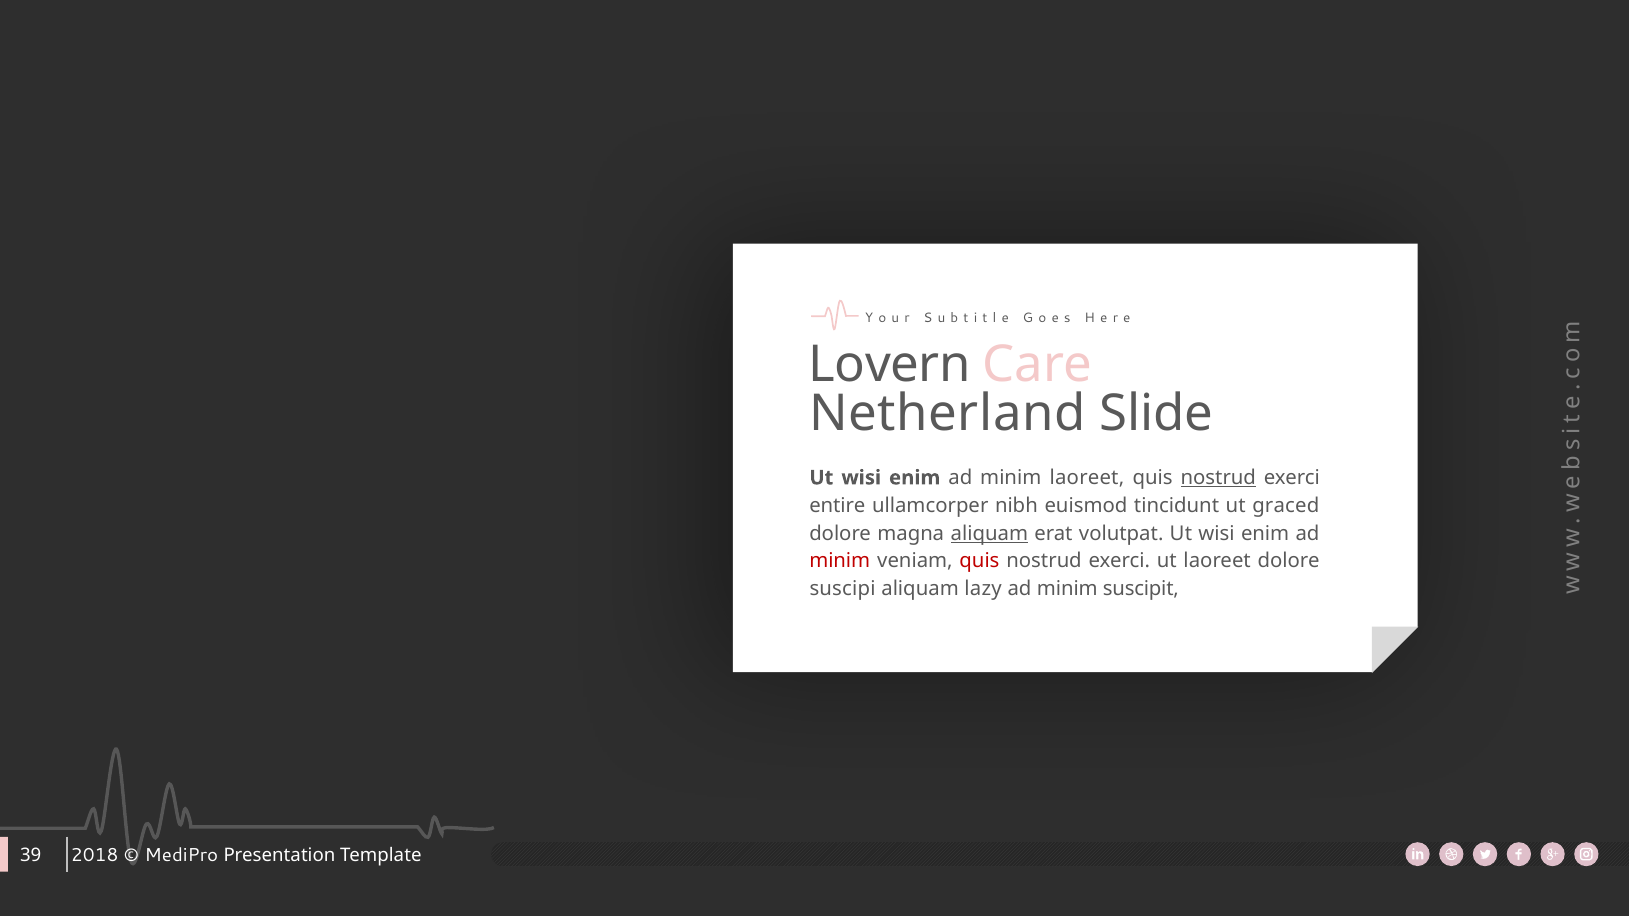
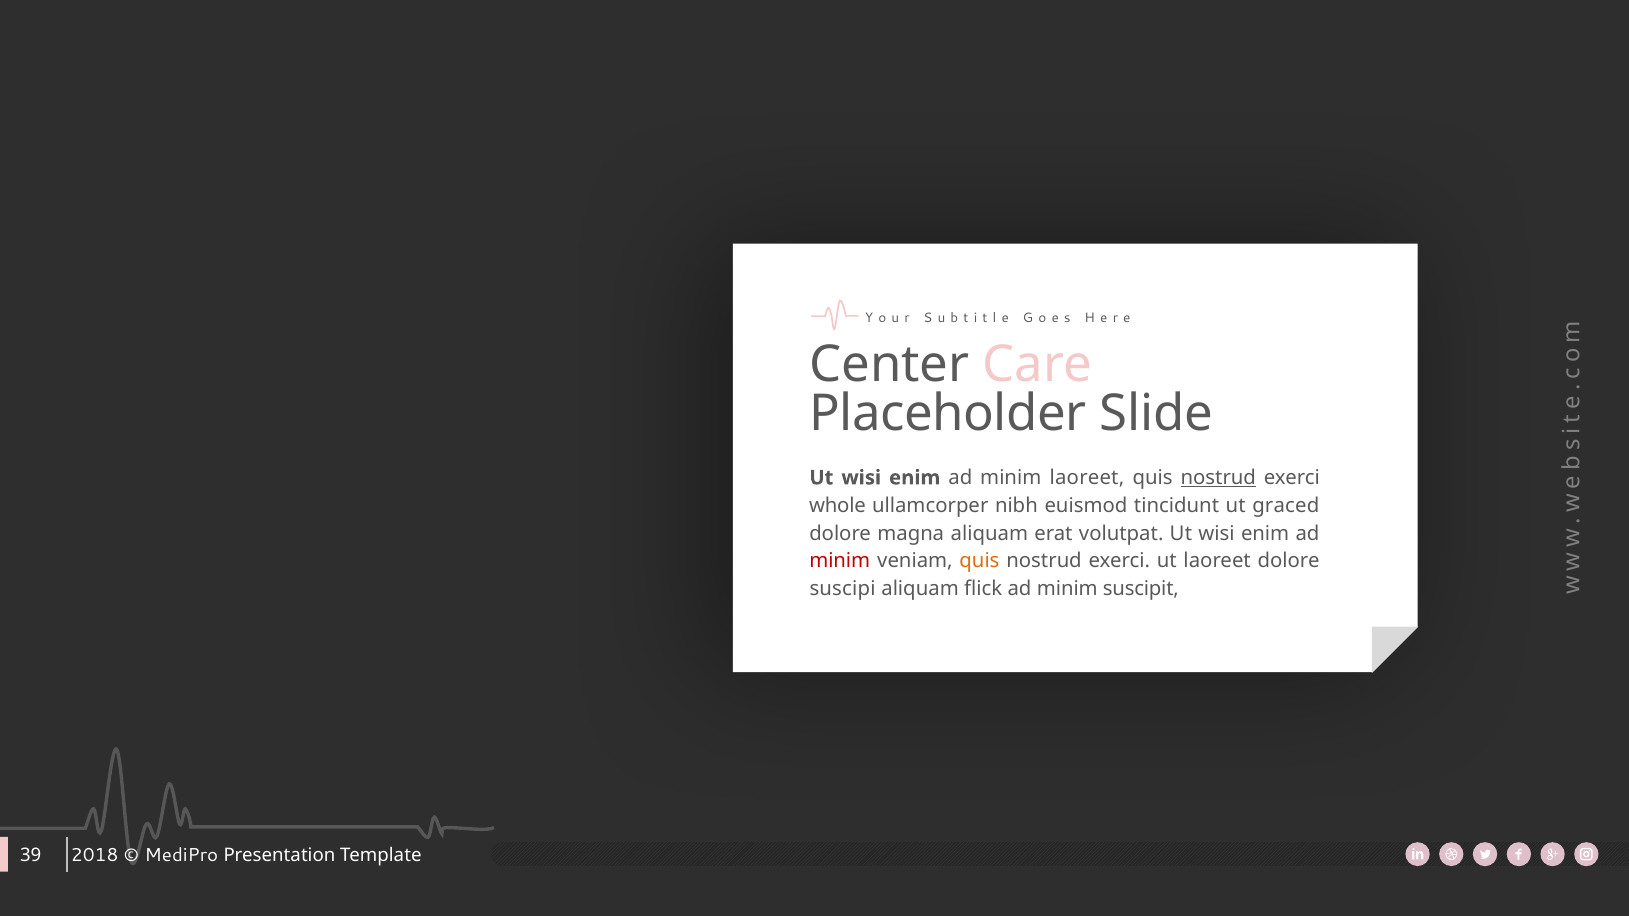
Lovern: Lovern -> Center (889, 365)
Netherland: Netherland -> Placeholder (948, 414)
entire: entire -> whole (837, 506)
aliquam underline: present -> none (989, 534)
quis colour: red -> orange (979, 561)
lazy: lazy -> flick (983, 589)
